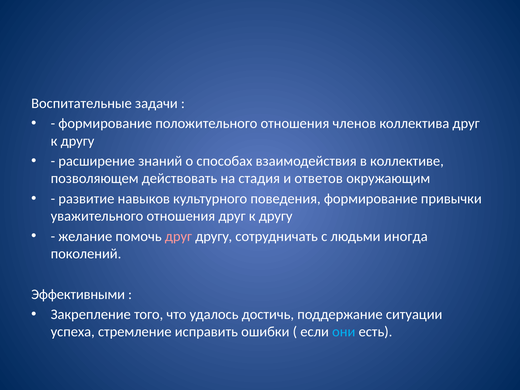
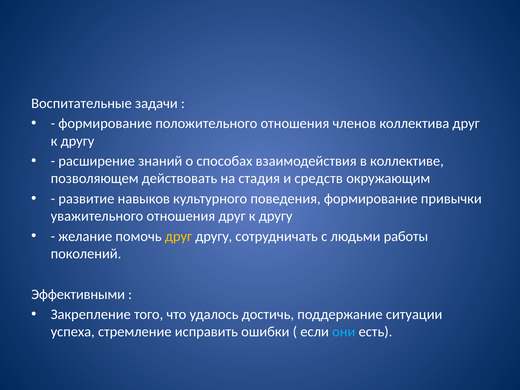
ответов: ответов -> средств (319, 179)
друг colour: pink -> yellow (178, 236)
иногда: иногда -> работы (406, 236)
